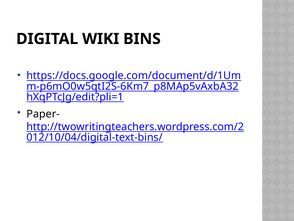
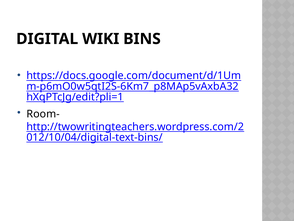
Paper-: Paper- -> Room- (43, 114)
